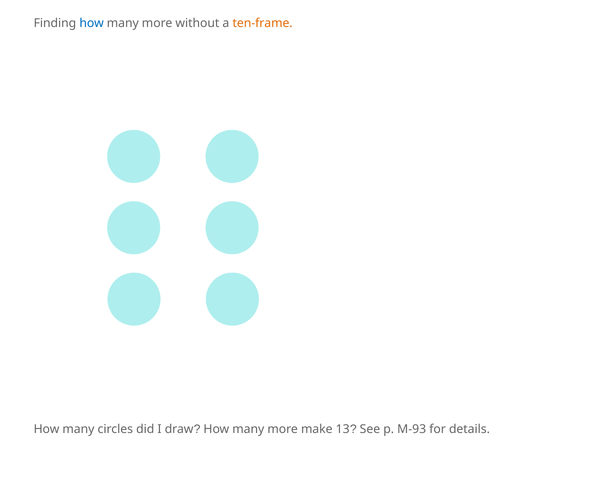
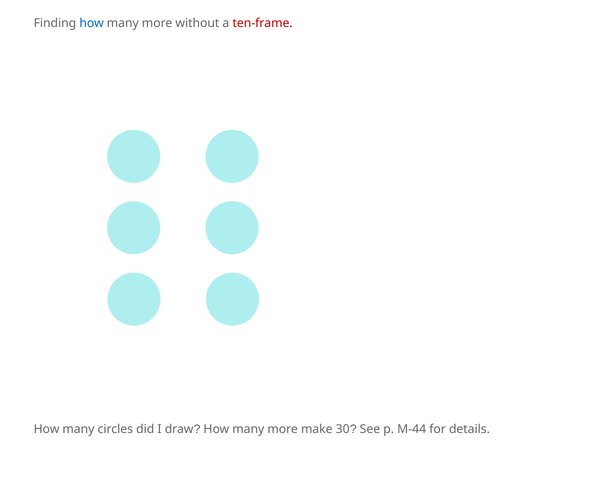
ten-frame colour: orange -> red (263, 23)
13: 13 -> 30 (343, 429)
M-93: M-93 -> M-44 (412, 429)
